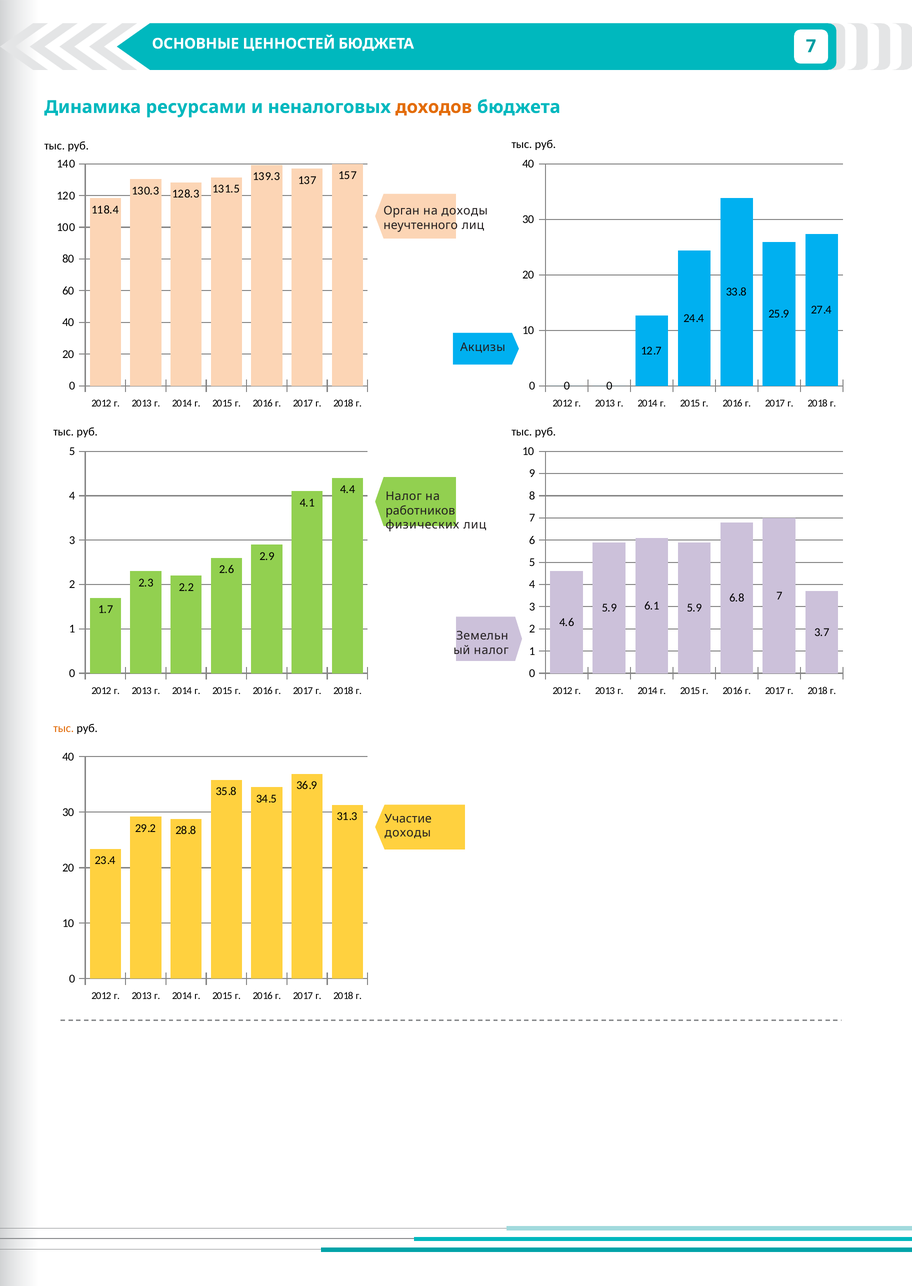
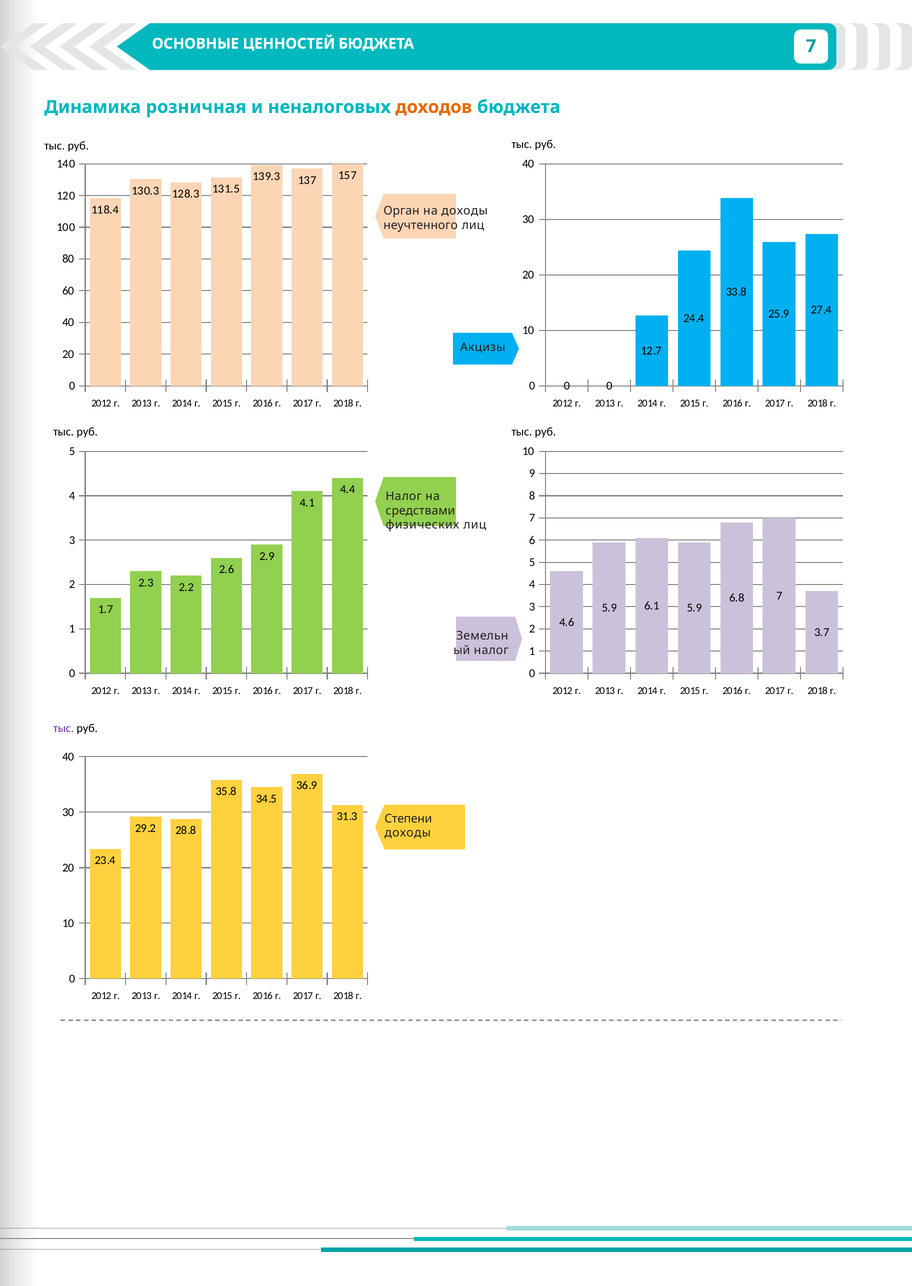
ресурсами: ресурсами -> розничная (196, 107)
работников: работников -> средствами (420, 511)
тыс colour: orange -> purple (64, 728)
Участие: Участие -> Степени (408, 819)
